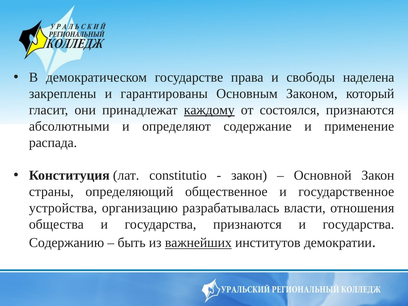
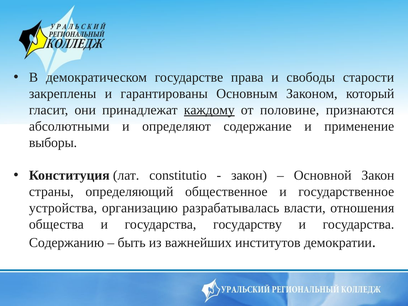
наделена: наделена -> старости (369, 77)
состоялся: состоялся -> половине (290, 110)
распада: распада -> выборы (53, 143)
государства признаются: признаются -> государству (248, 224)
важнейших underline: present -> none (198, 243)
